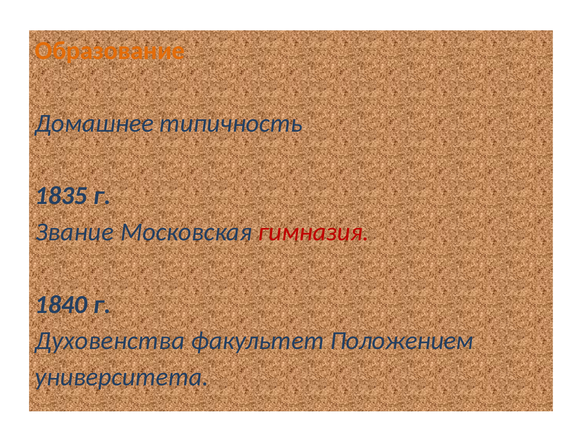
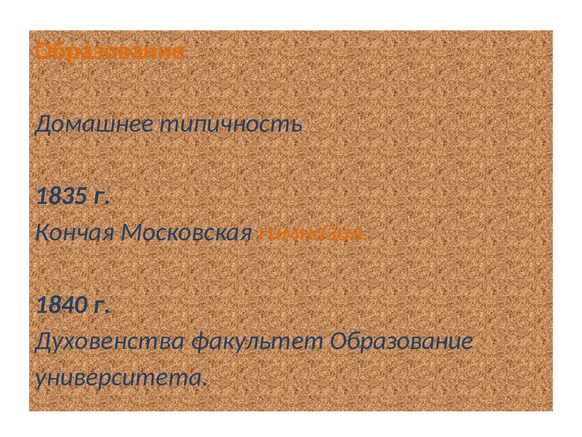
Звание: Звание -> Кончая (75, 232)
гимназия colour: red -> orange (313, 232)
факультет Положением: Положением -> Образование (402, 340)
